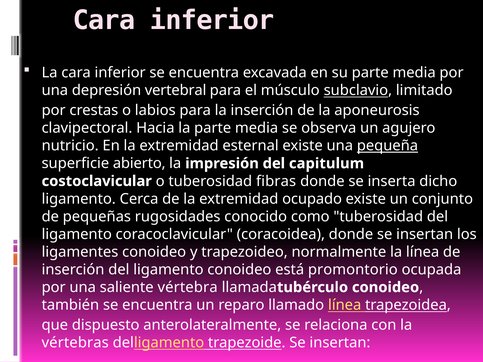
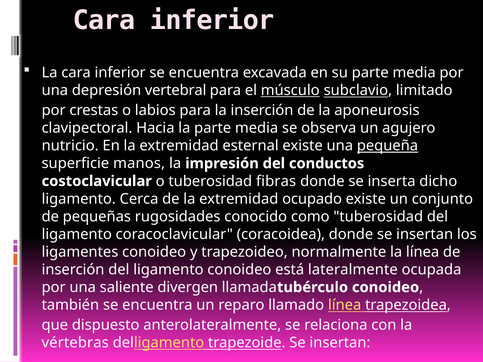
músculo underline: none -> present (290, 90)
abierto: abierto -> manos (139, 164)
capitulum: capitulum -> conductos (327, 164)
promontorio: promontorio -> lateralmente (353, 270)
vértebra: vértebra -> divergen (188, 287)
